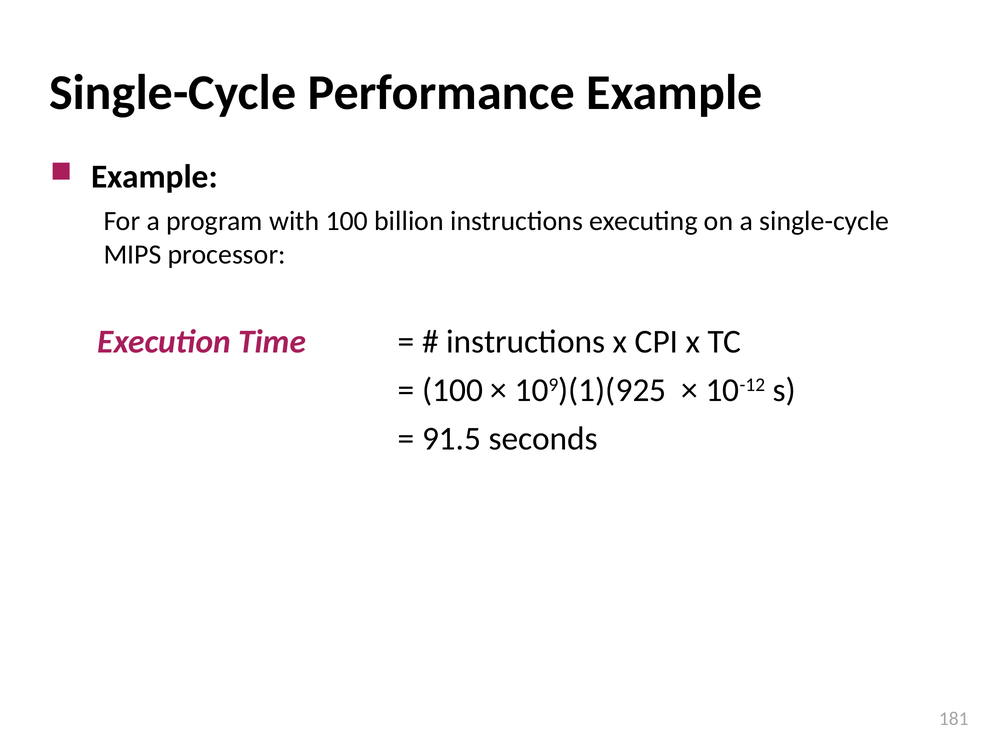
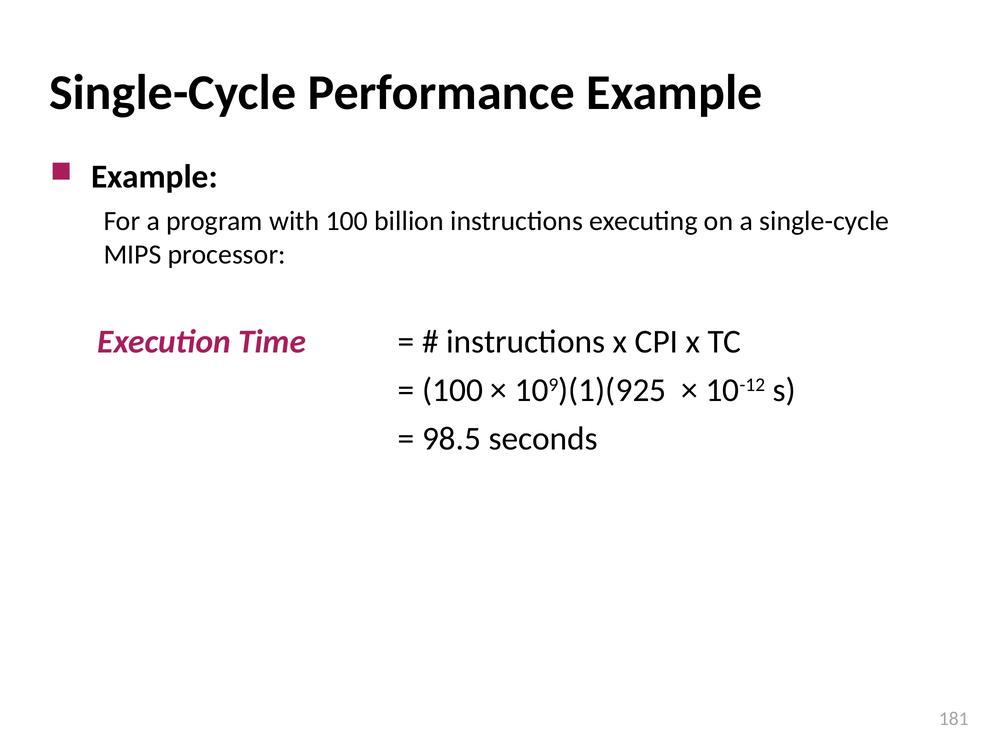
91.5: 91.5 -> 98.5 (452, 439)
